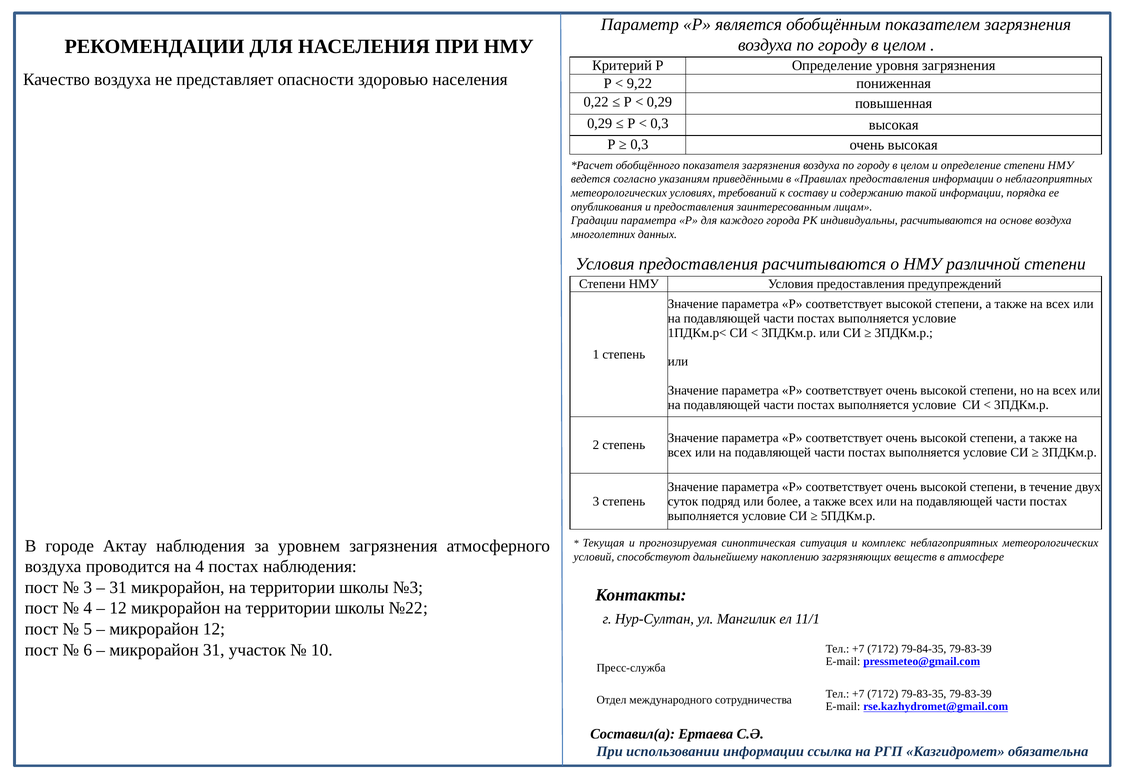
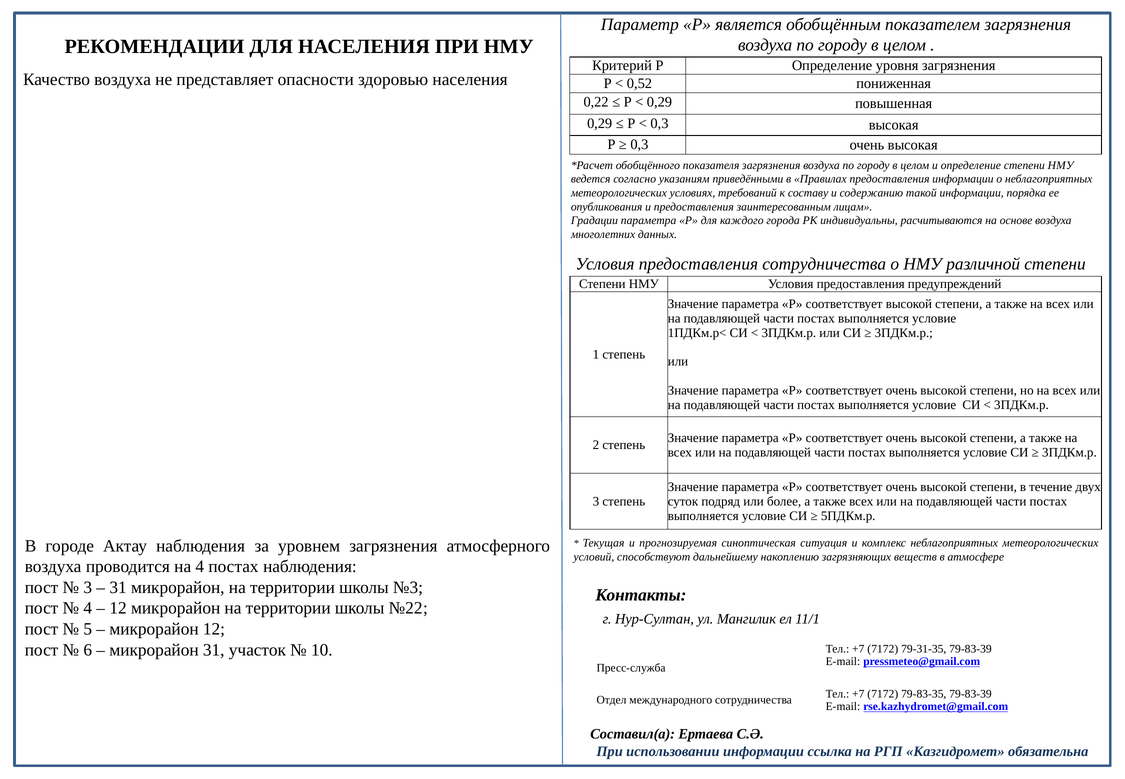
9,22: 9,22 -> 0,52 (639, 83)
предоставления расчитываются: расчитываются -> сотрудничества (824, 264)
79-84-35: 79-84-35 -> 79-31-35 (924, 649)
